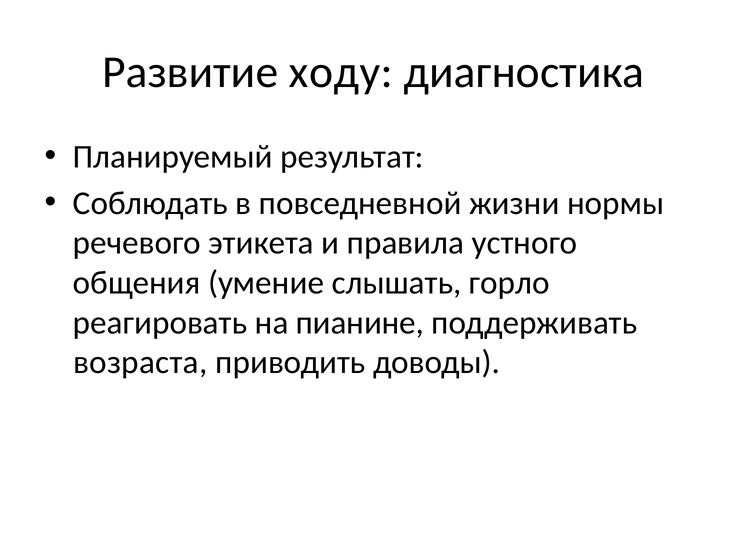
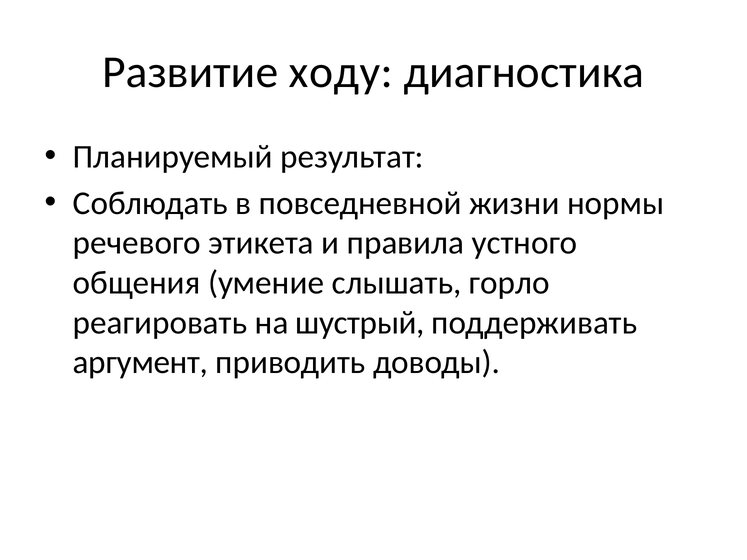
пианине: пианине -> шустрый (360, 323)
возраста: возраста -> аргумент (141, 363)
